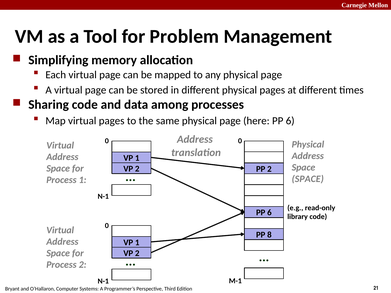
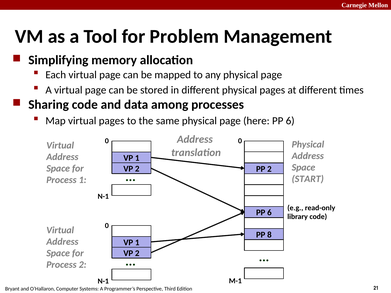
SPACE: SPACE -> START (308, 179)
